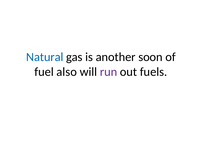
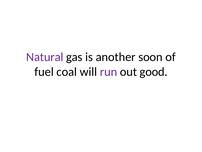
Natural colour: blue -> purple (45, 57)
also: also -> coal (67, 72)
fuels: fuels -> good (154, 72)
